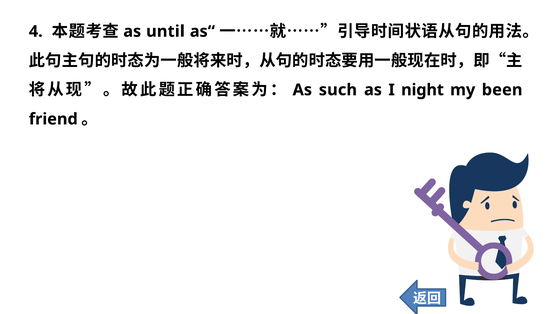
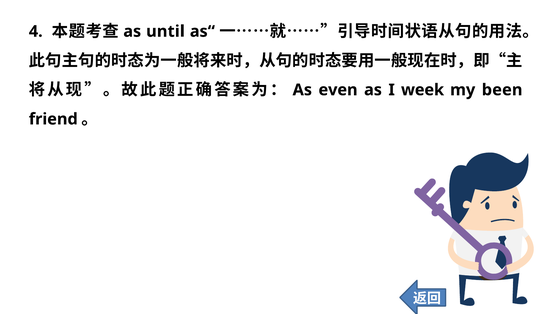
such: such -> even (338, 90)
night: night -> week (423, 90)
